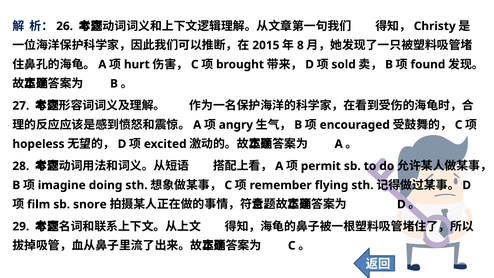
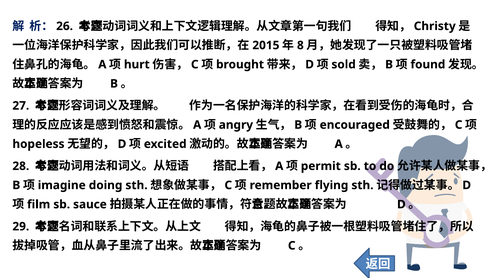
snore: snore -> sauce (90, 204)
